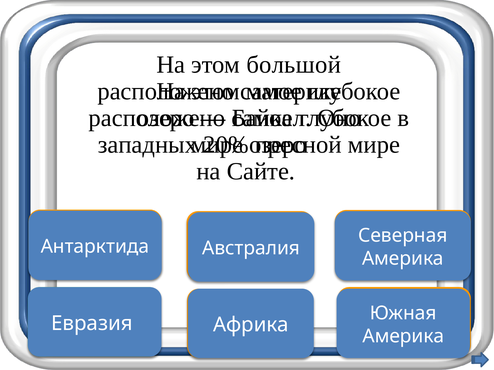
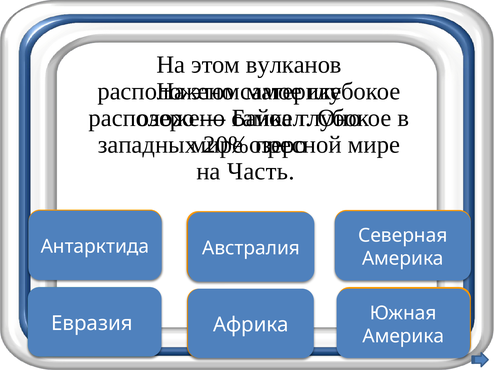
большой: большой -> вулканов (294, 65)
Сайте: Сайте -> Часть (261, 172)
